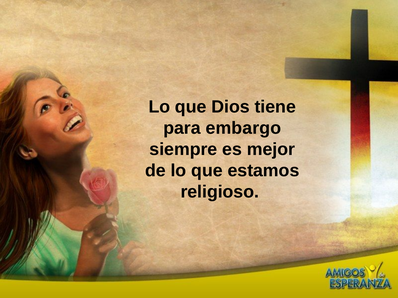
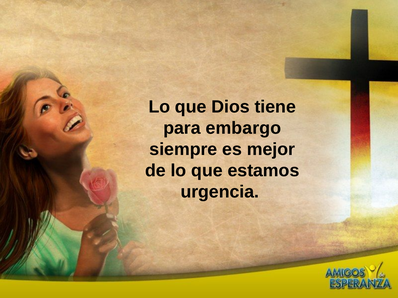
religioso: religioso -> urgencia (220, 192)
